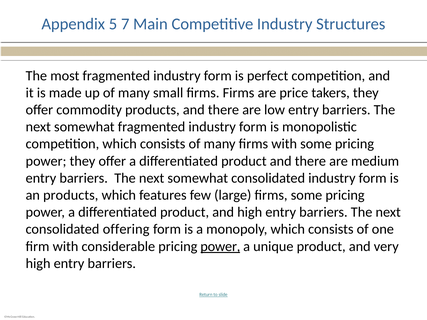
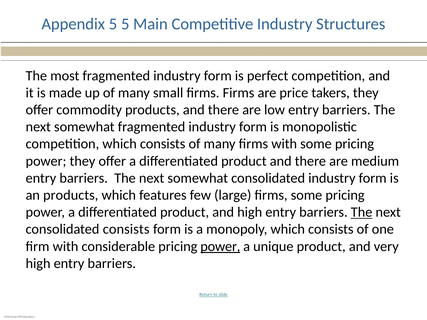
5 7: 7 -> 5 (125, 24)
The underline: none -> present (362, 212)
consolidated offering: offering -> consists (126, 229)
